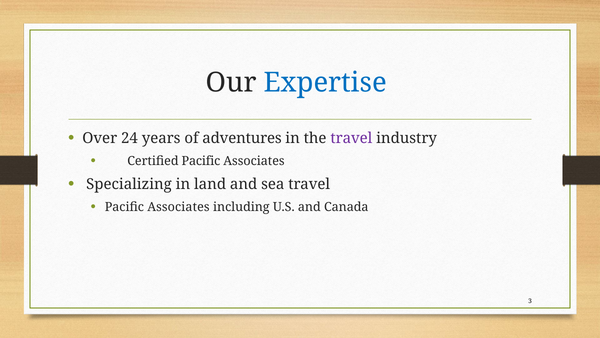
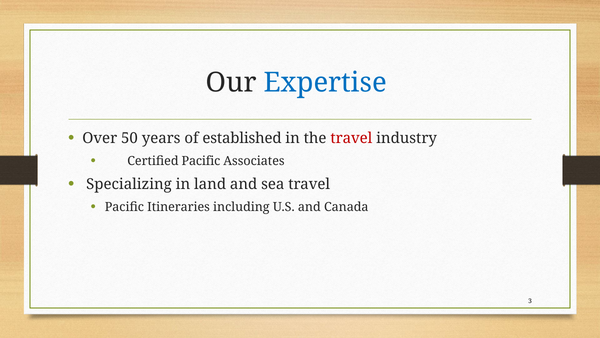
24: 24 -> 50 (129, 138)
adventures: adventures -> established (242, 138)
travel colour: purple -> red (351, 138)
Associates: Associates -> Itineraries (179, 207)
